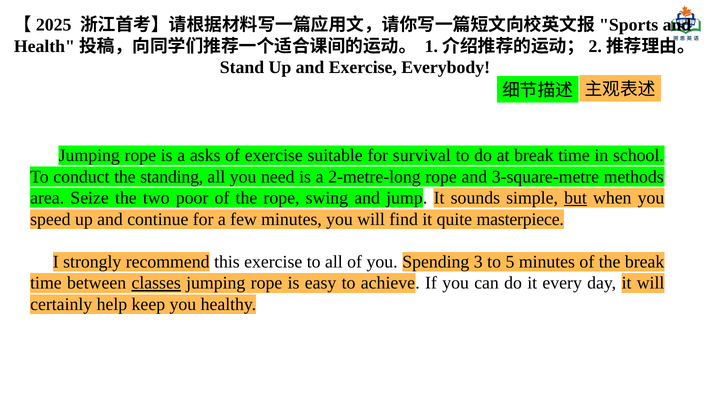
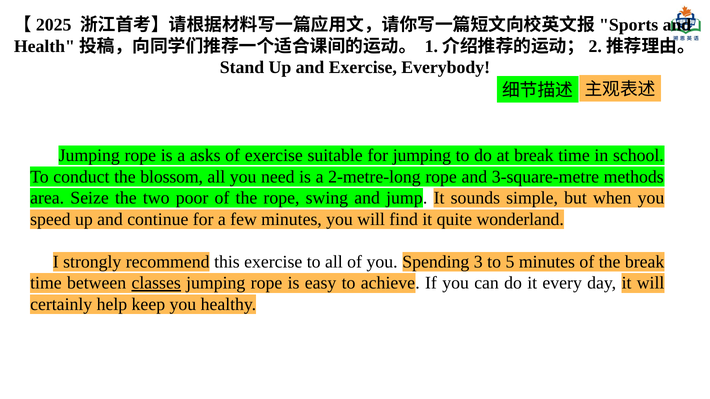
for survival: survival -> jumping (422, 156)
standing: standing -> blossom (172, 177)
but underline: present -> none (576, 198)
masterpiece: masterpiece -> wonderland (520, 219)
